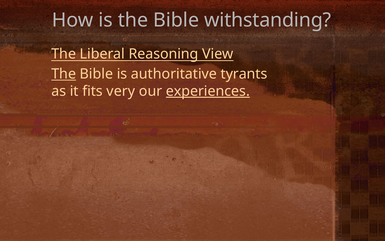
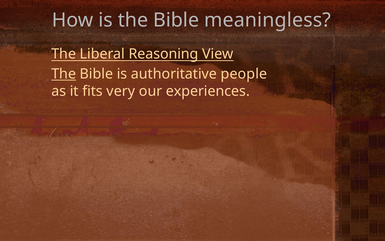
withstanding: withstanding -> meaningless (268, 20)
tyrants: tyrants -> people (244, 74)
experiences underline: present -> none (208, 91)
